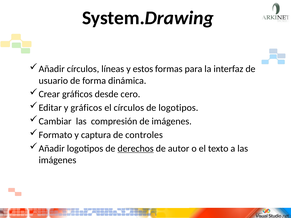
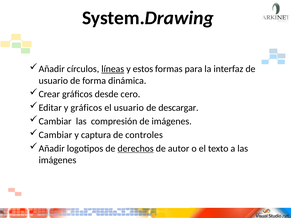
líneas underline: none -> present (113, 69)
el círculos: círculos -> usuario (129, 108)
de logotipos: logotipos -> descargar (178, 108)
Formato: Formato -> Cambiar (55, 135)
